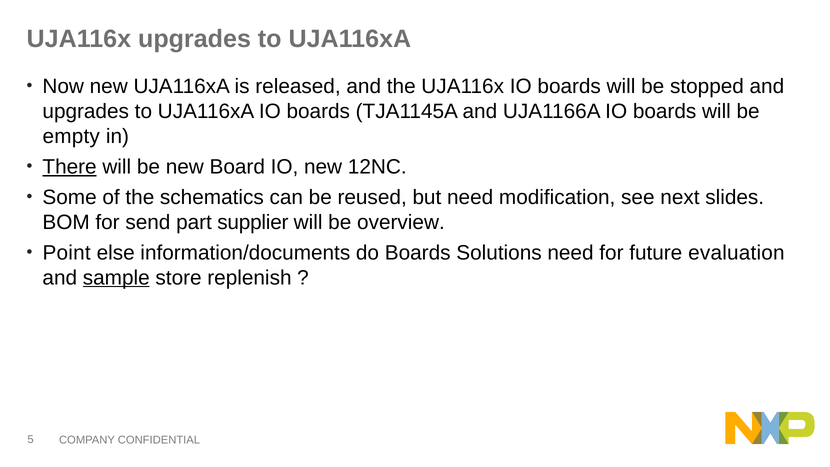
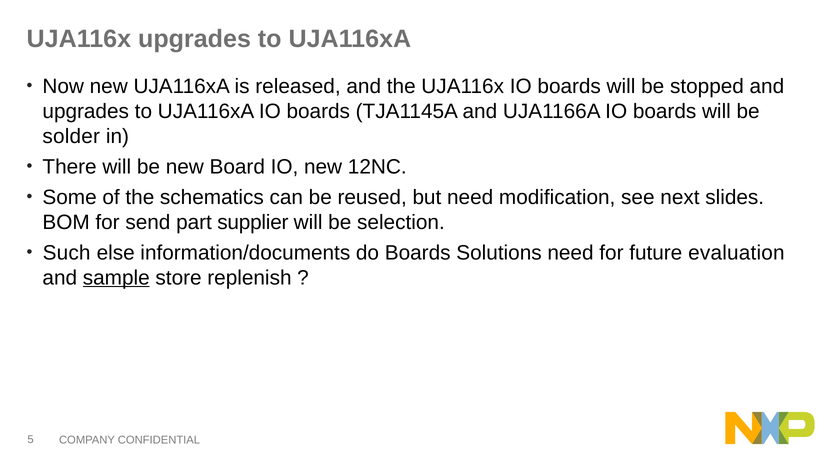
empty: empty -> solder (71, 136)
There underline: present -> none (70, 167)
overview: overview -> selection (401, 222)
Point: Point -> Such (67, 253)
